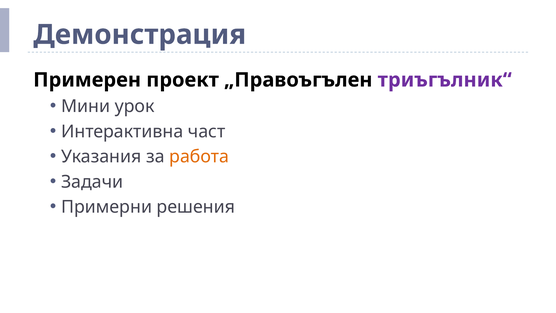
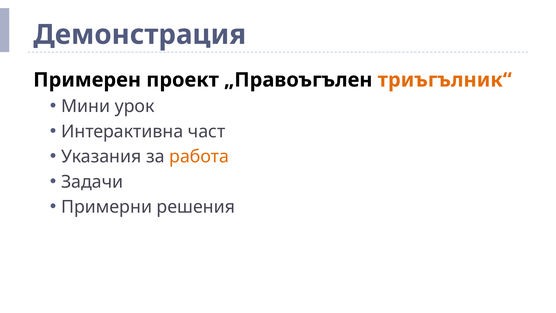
триъгълник“ colour: purple -> orange (445, 80)
